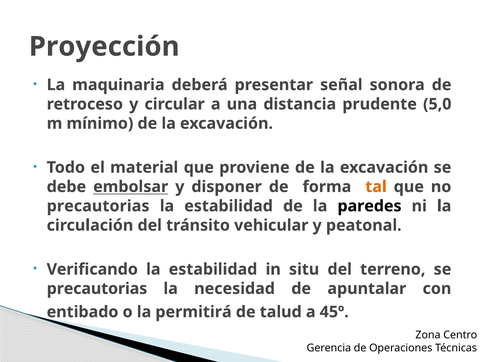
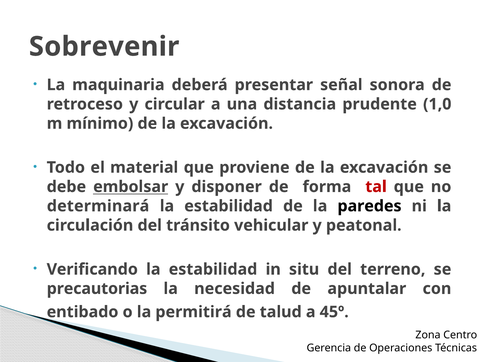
Proyección: Proyección -> Sobrevenir (104, 47)
5,0: 5,0 -> 1,0 (437, 104)
tal colour: orange -> red (376, 186)
precautorias: precautorias -> determinará (98, 206)
